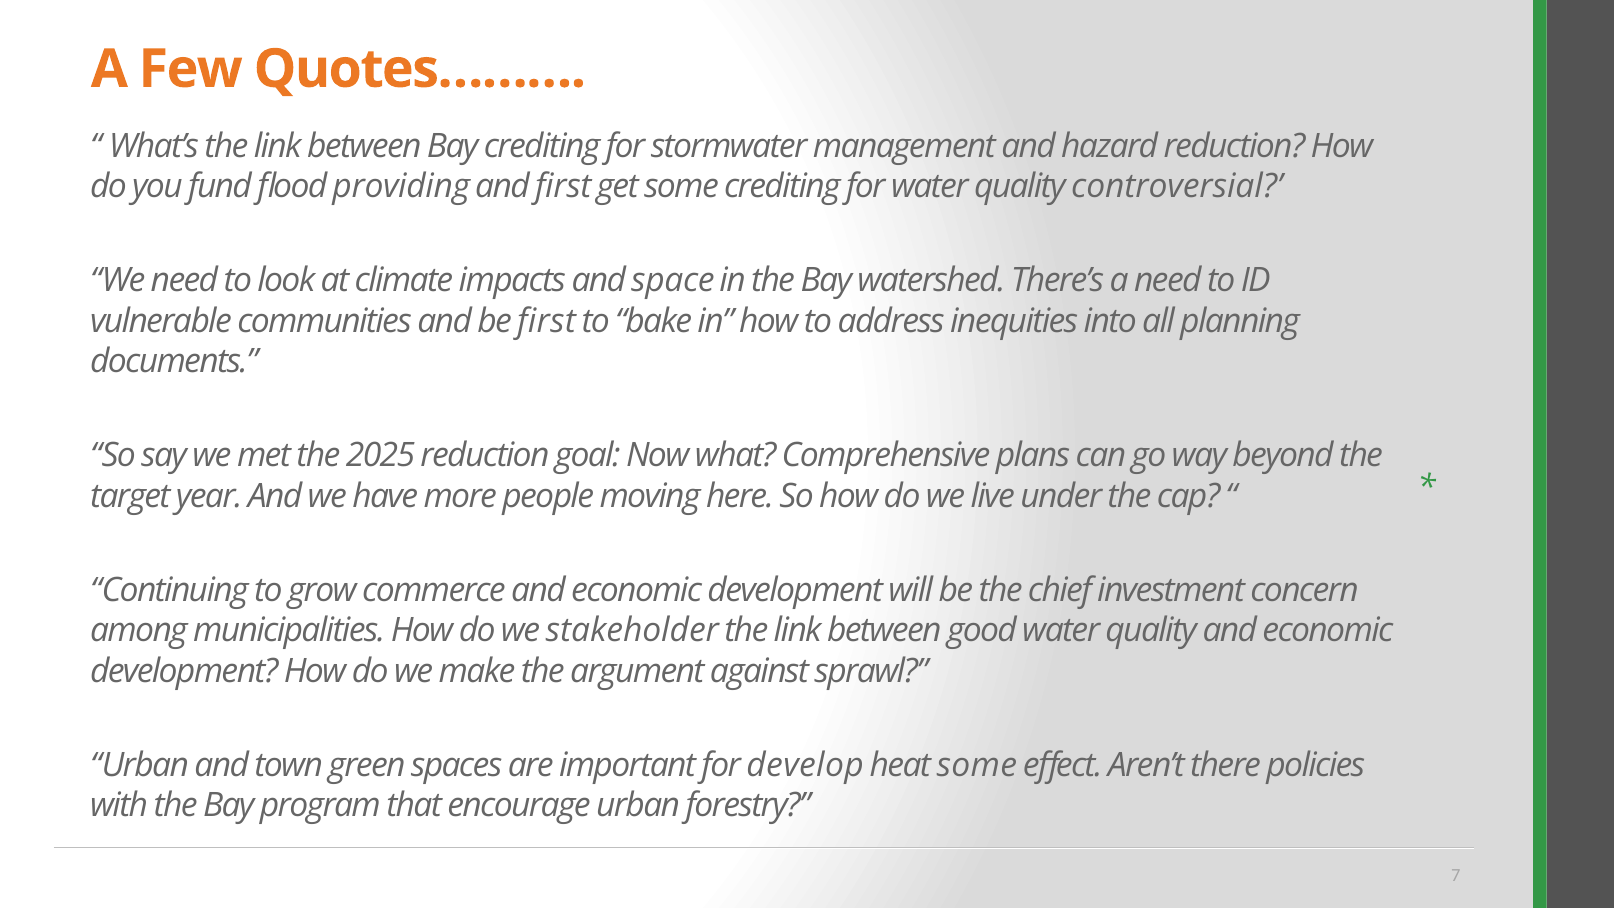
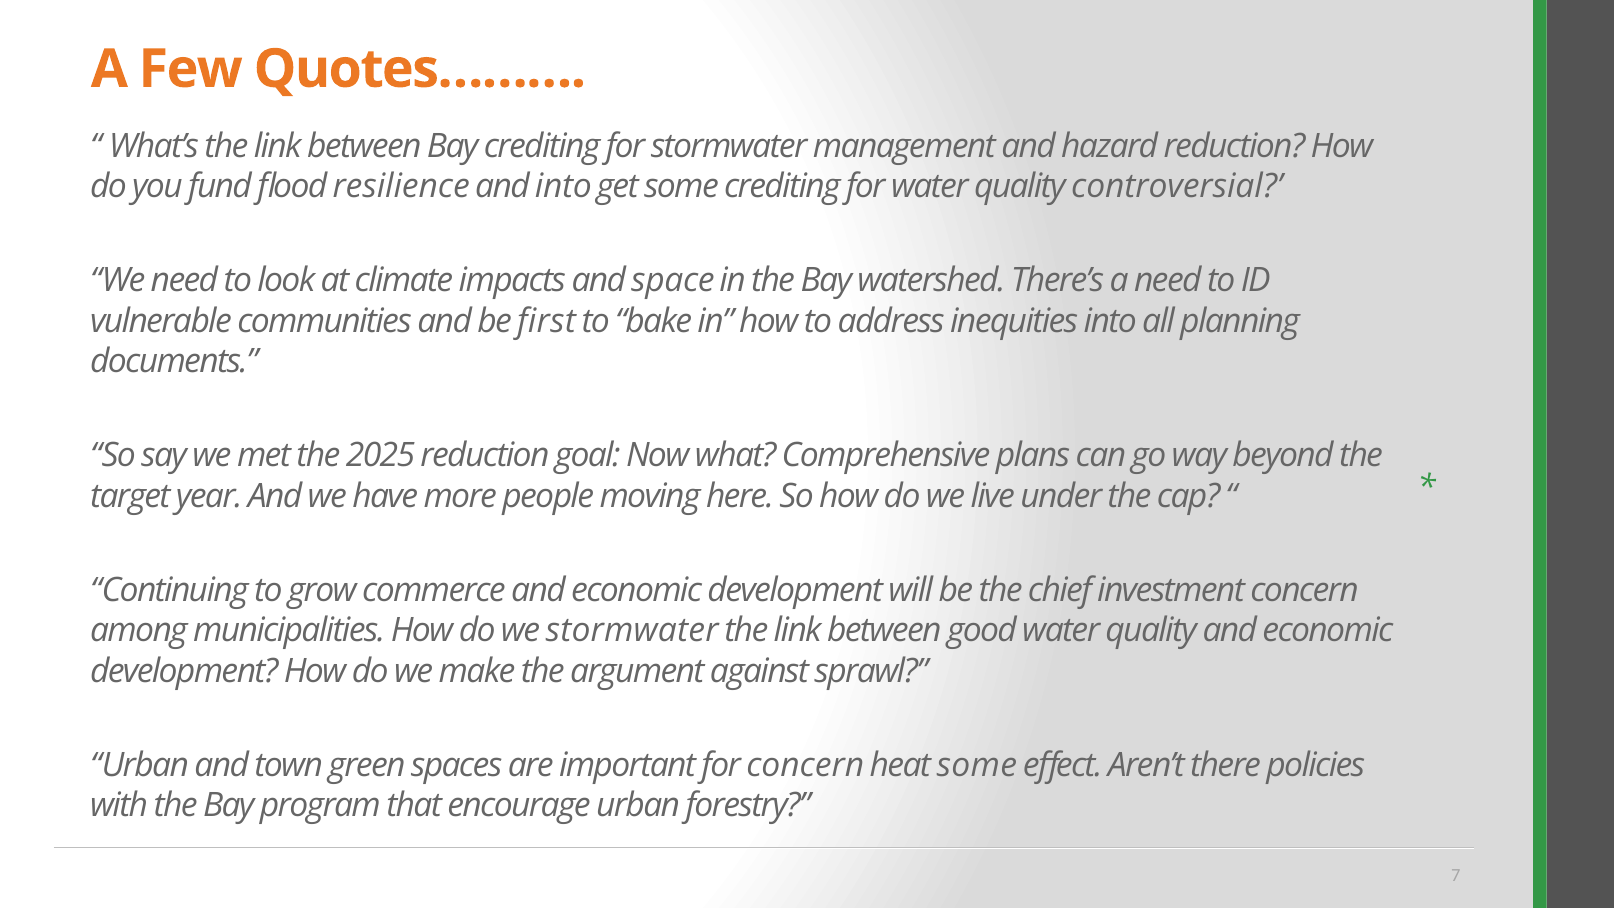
providing: providing -> resilience (401, 186)
and first: first -> into (563, 186)
we stakeholder: stakeholder -> stormwater (632, 630)
for develop: develop -> concern (805, 765)
